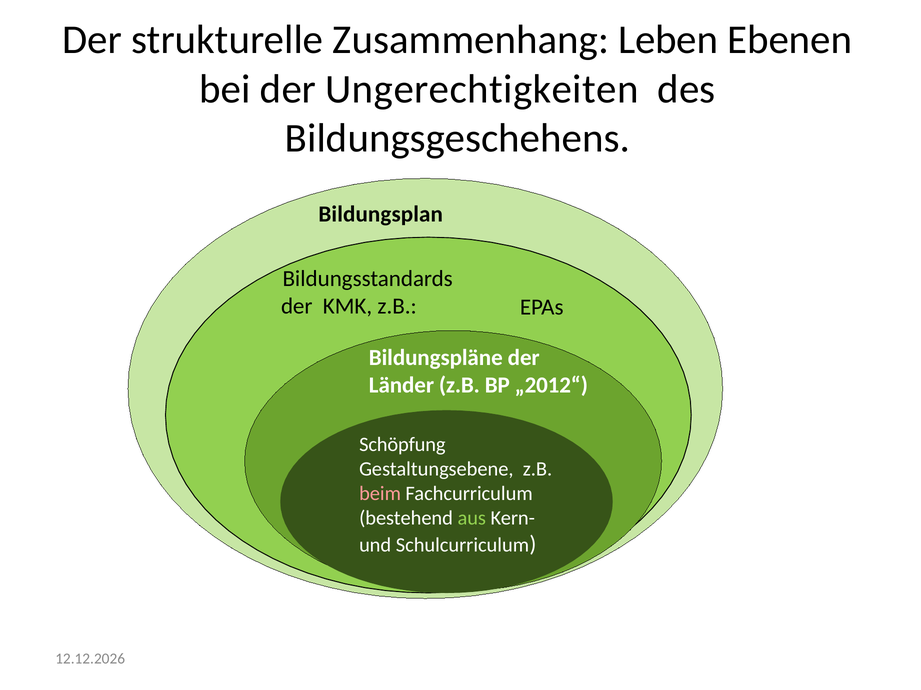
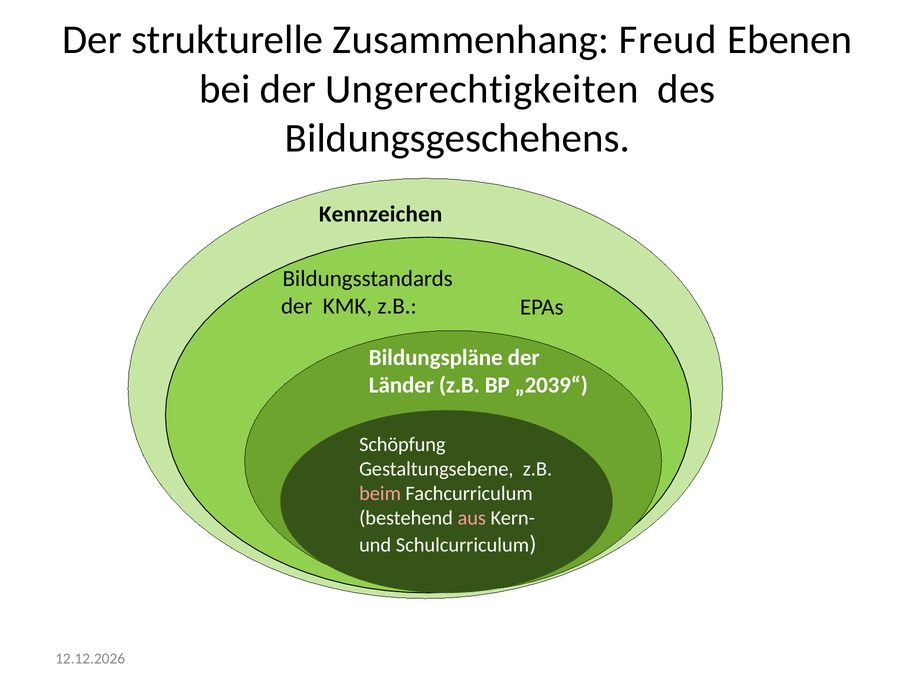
Leben: Leben -> Freud (668, 40)
Bildungsplan: Bildungsplan -> Kennzeichen (381, 214)
„2012“: „2012“ -> „2039“ (551, 386)
aus colour: light green -> pink (472, 519)
